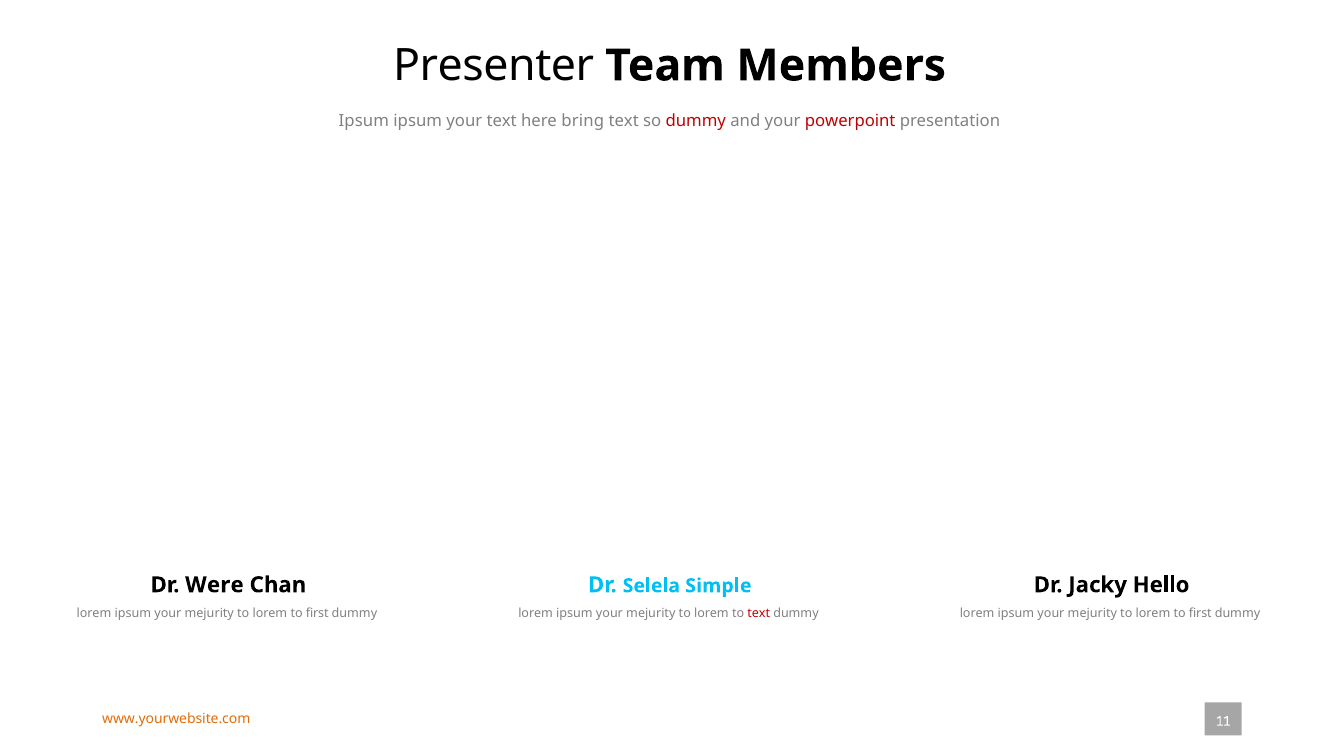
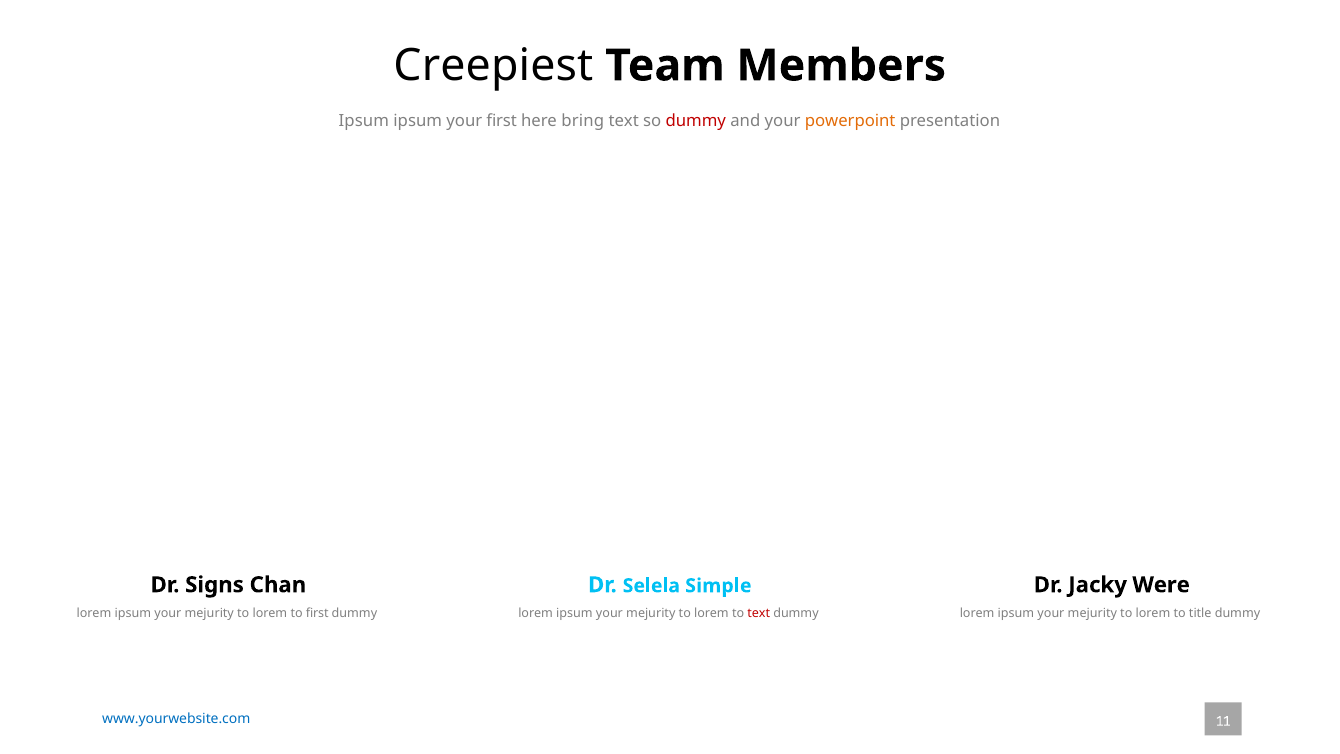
Presenter: Presenter -> Creepiest (493, 66)
your text: text -> first (502, 121)
powerpoint colour: red -> orange (850, 121)
Were: Were -> Signs (215, 585)
Hello: Hello -> Were (1161, 585)
first: first -> title (1200, 613)
www.yourwebsite.com colour: orange -> blue (176, 719)
